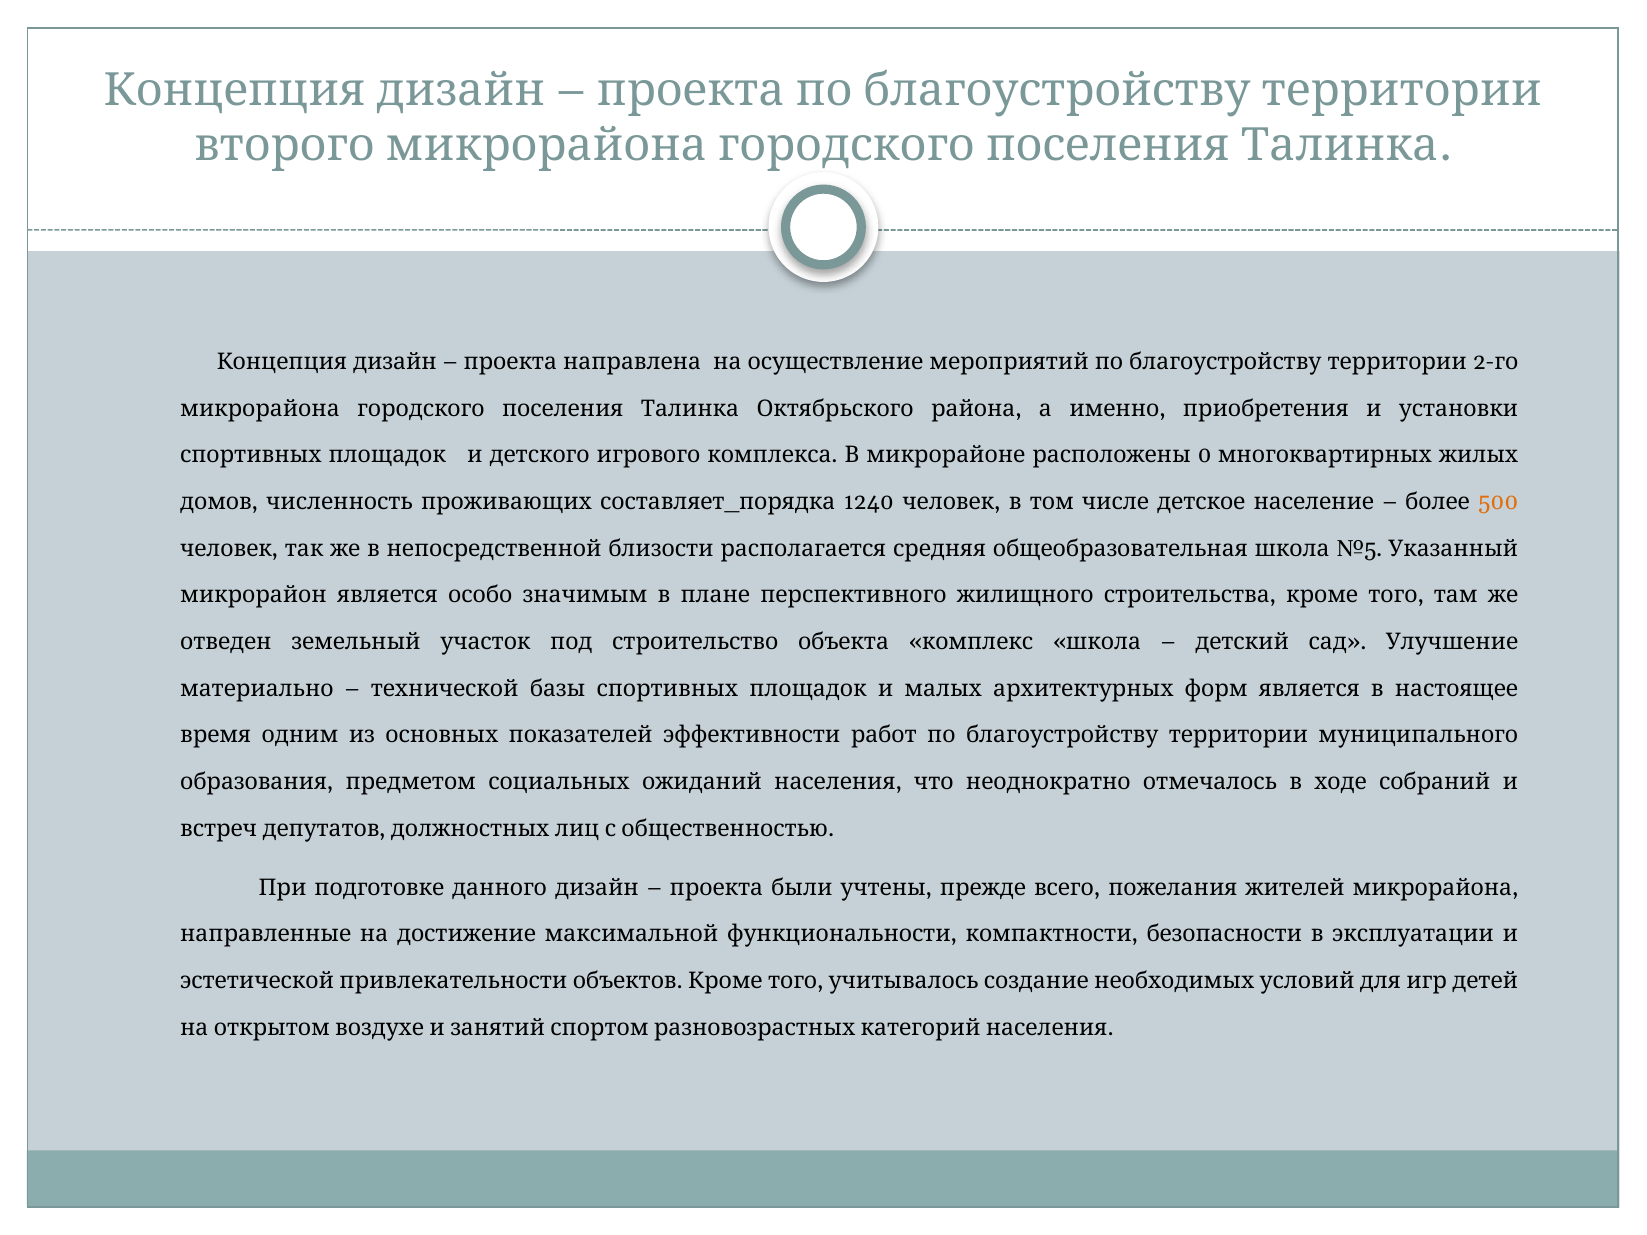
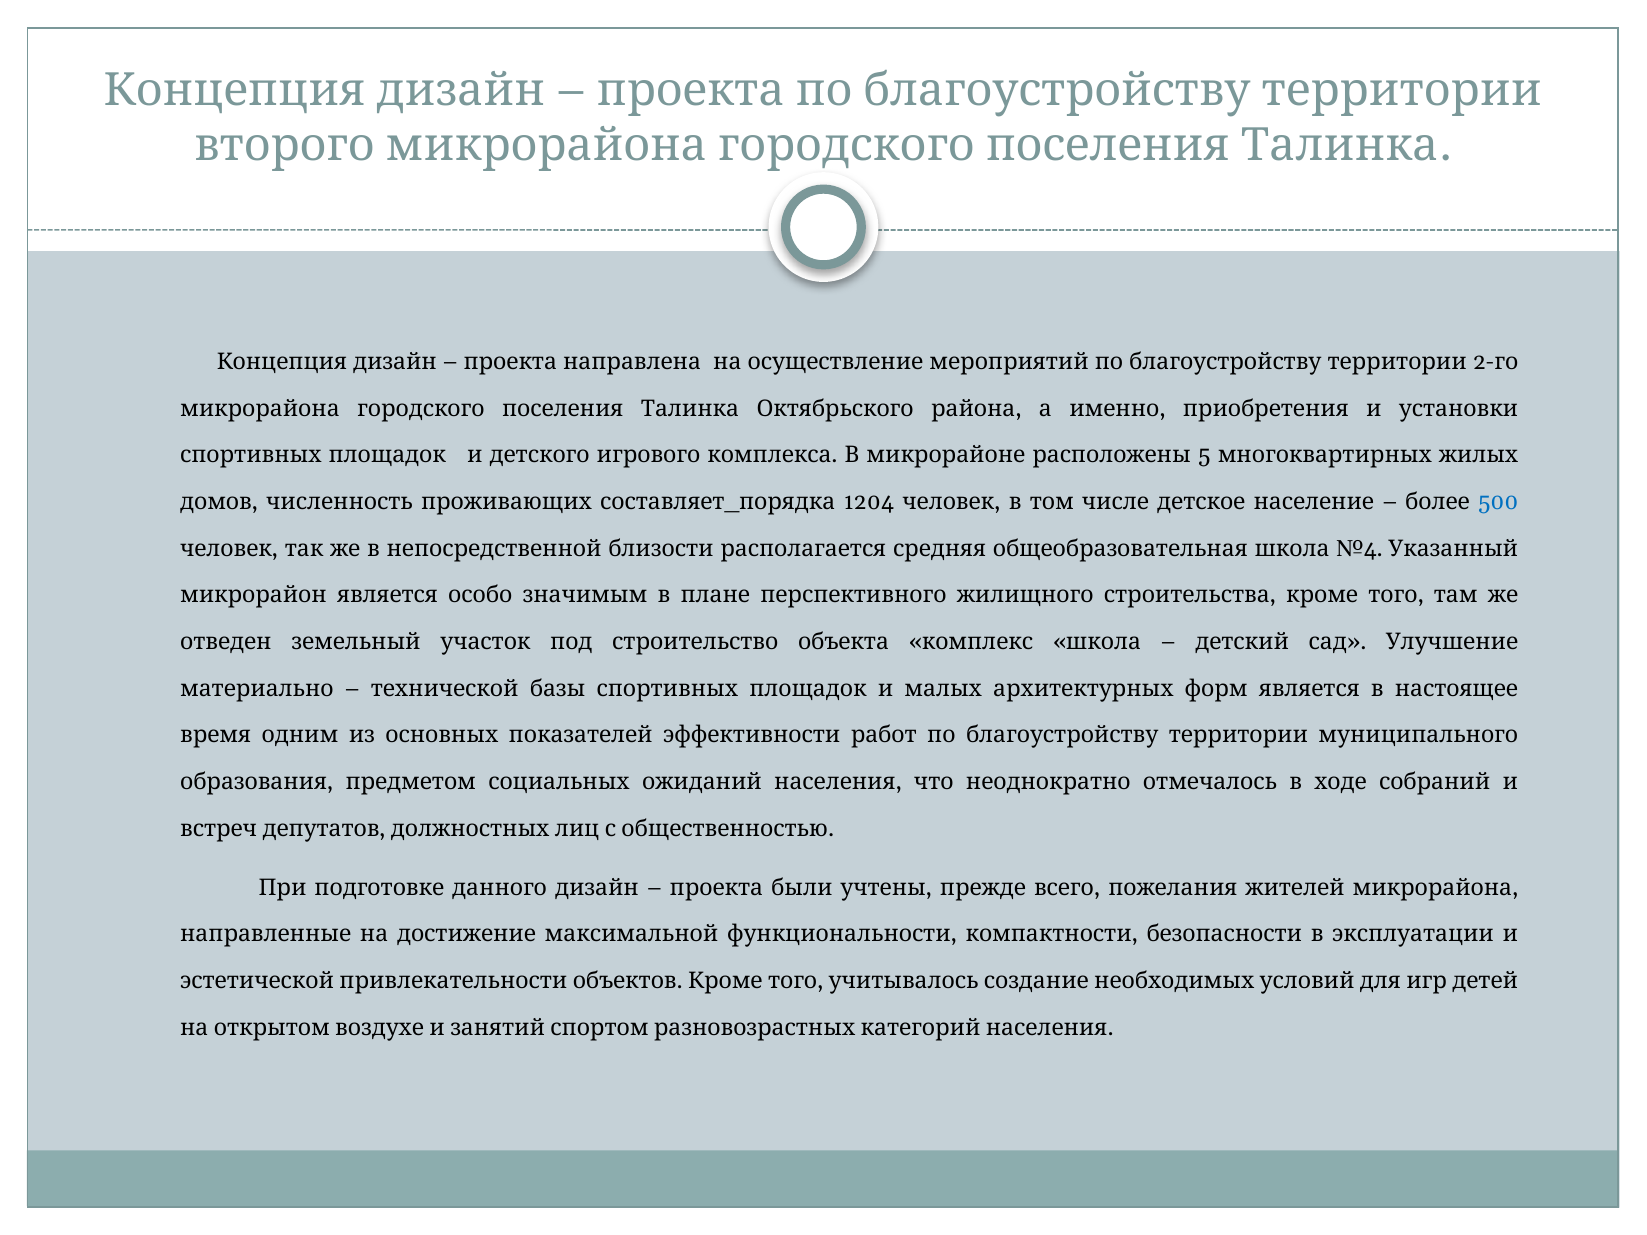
0: 0 -> 5 (1204, 455)
1240: 1240 -> 1204 (869, 502)
500 colour: orange -> blue (1498, 502)
№5: №5 -> №4 (1359, 549)
